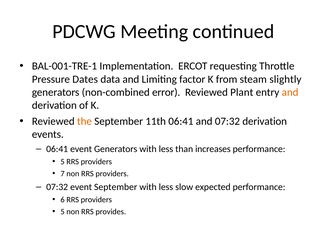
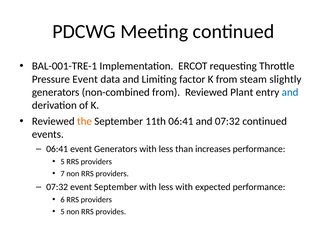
Pressure Dates: Dates -> Event (85, 79)
non-combined error: error -> from (166, 92)
and colour: orange -> blue (290, 92)
07:32 derivation: derivation -> continued (265, 121)
less slow: slow -> with (184, 187)
